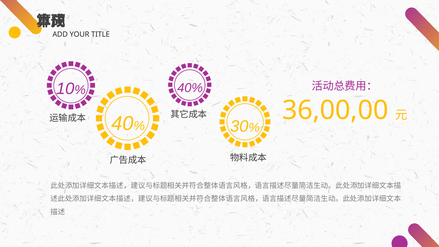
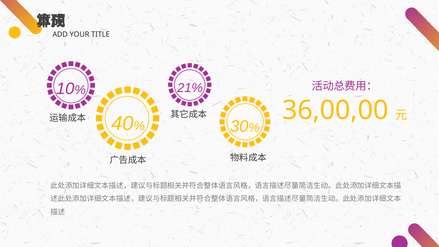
40%: 40% -> 21% (190, 88)
